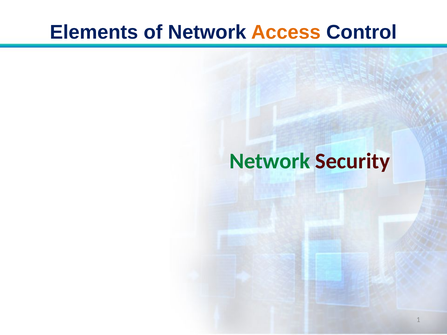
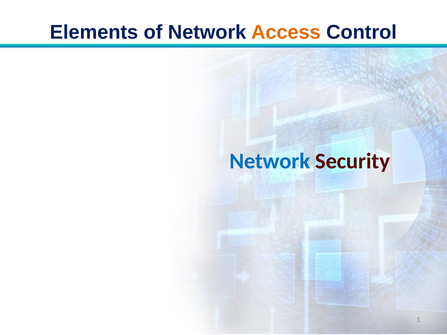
Network colour: green -> blue (270, 161)
